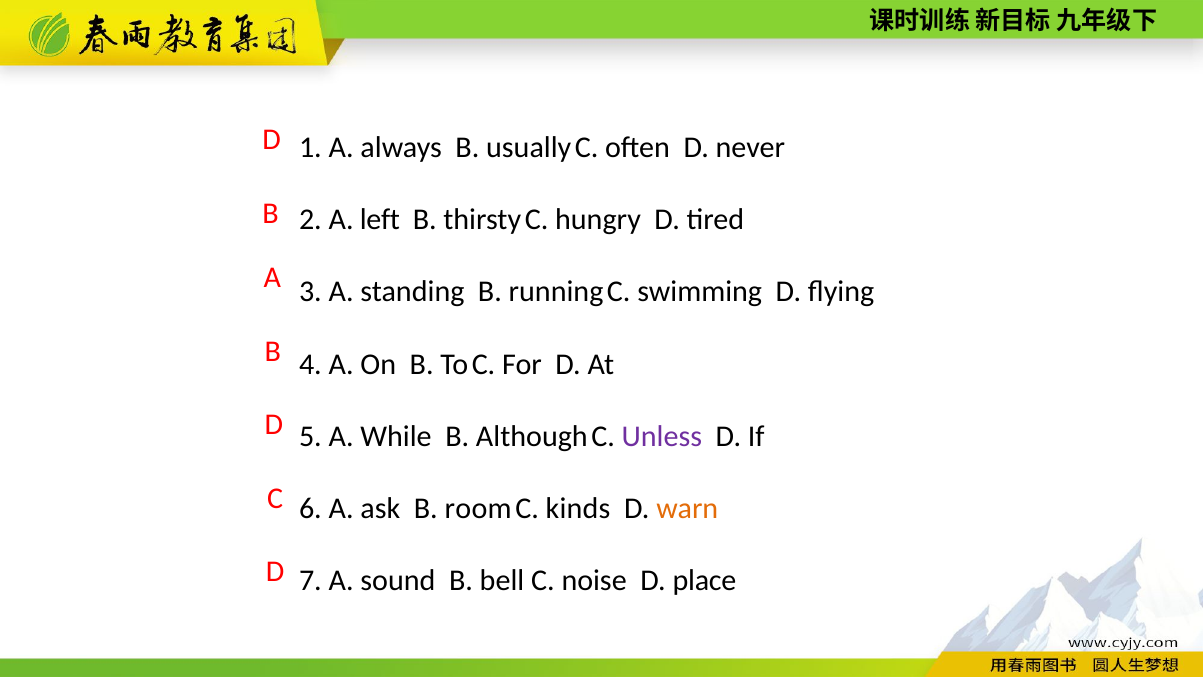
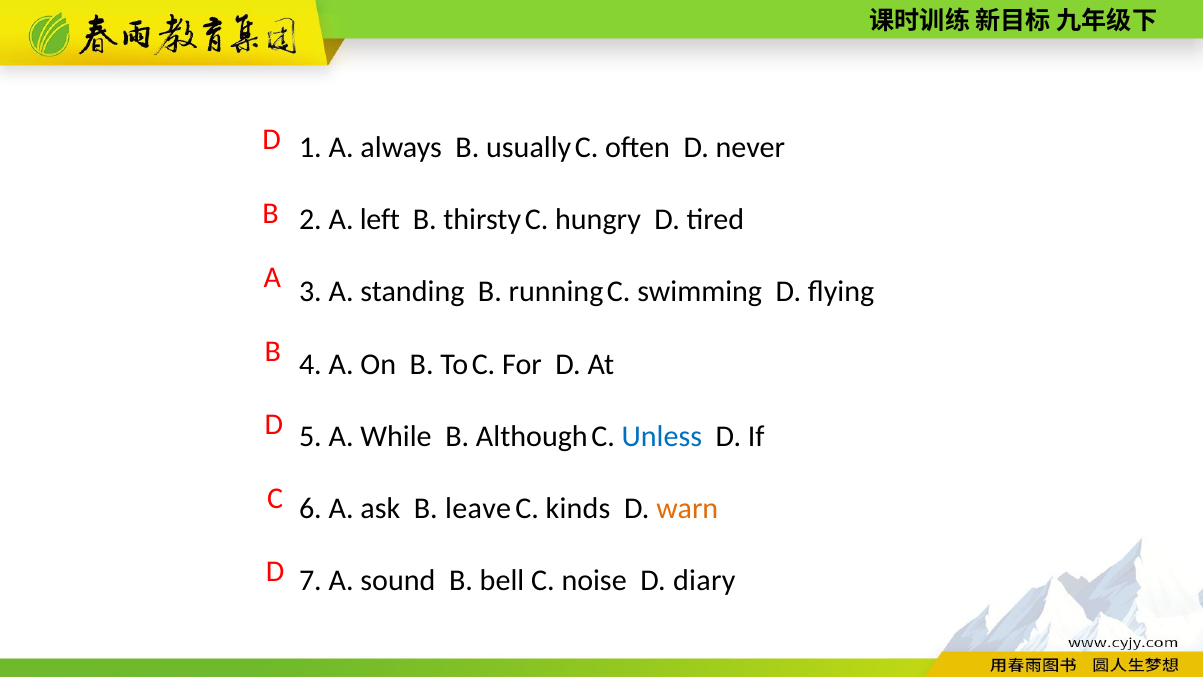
Unless colour: purple -> blue (662, 436)
room: room -> leave (478, 508)
place: place -> diary (704, 581)
